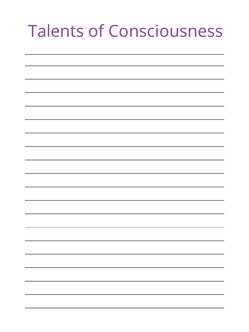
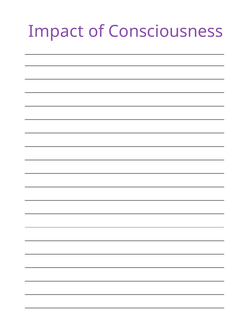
Talents: Talents -> Impact (56, 31)
